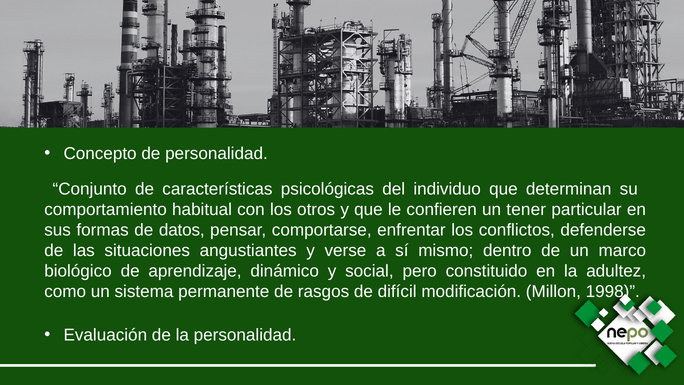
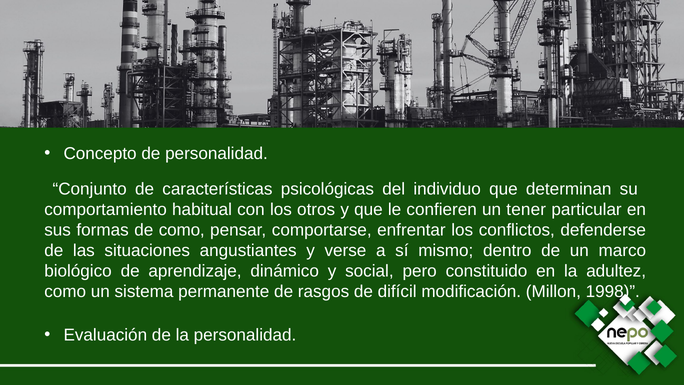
de datos: datos -> como (182, 230)
